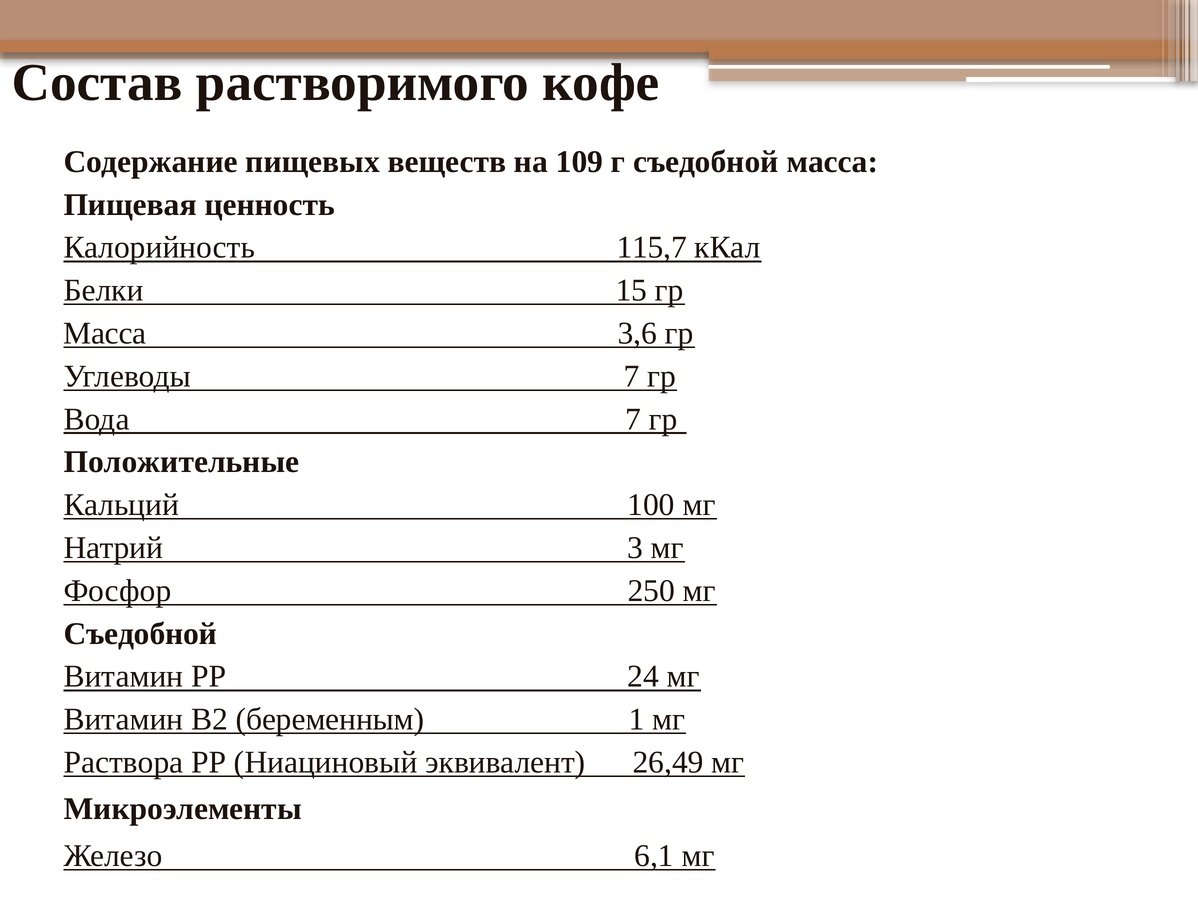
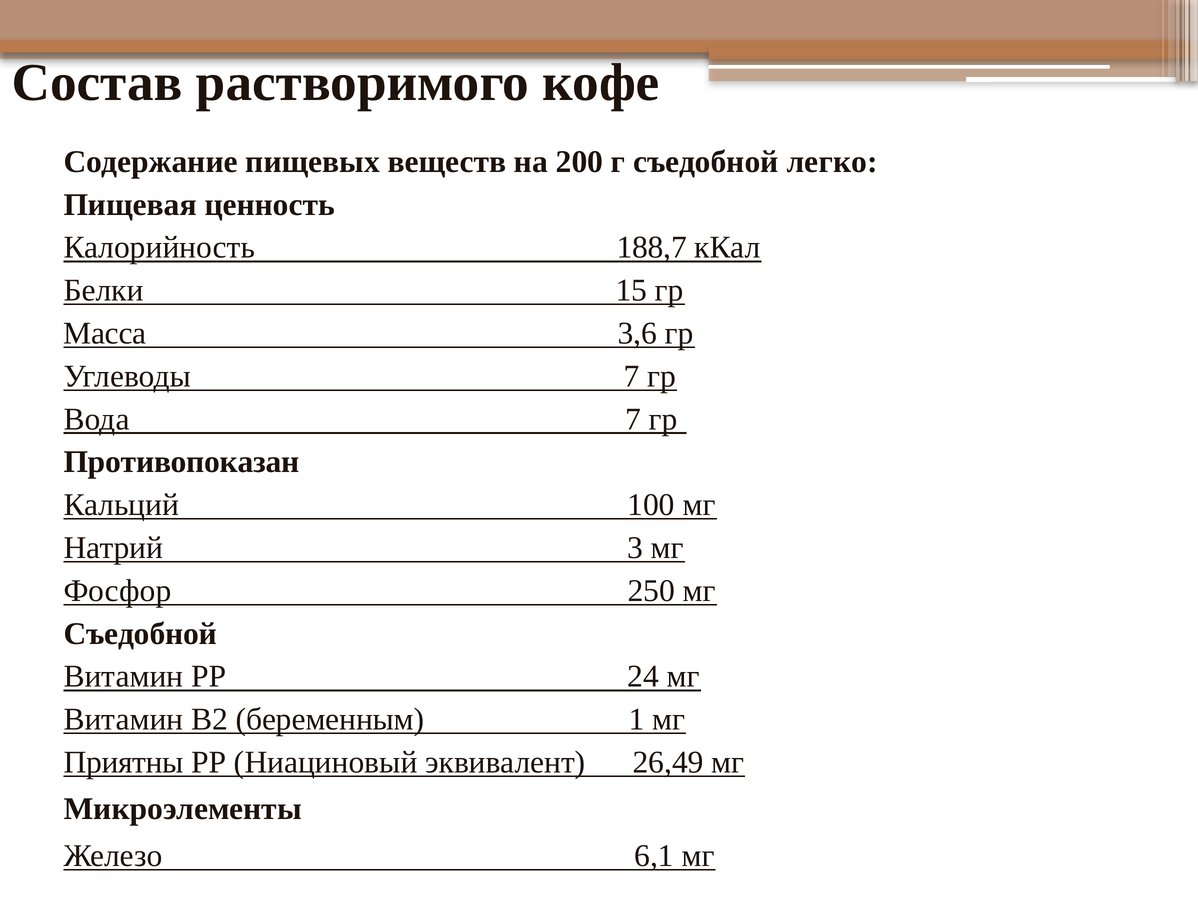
109: 109 -> 200 (579, 162)
съедобной масса: масса -> легко (832, 162)
115,7: 115,7 -> 188,7 (652, 248)
Положительные: Положительные -> Противопоказан (182, 462)
Раствора: Раствора -> Приятны (124, 763)
